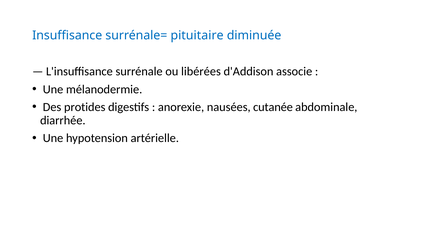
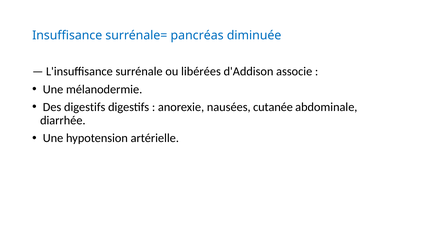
pituitaire: pituitaire -> pancréas (197, 35)
Des protides: protides -> digestifs (85, 107)
